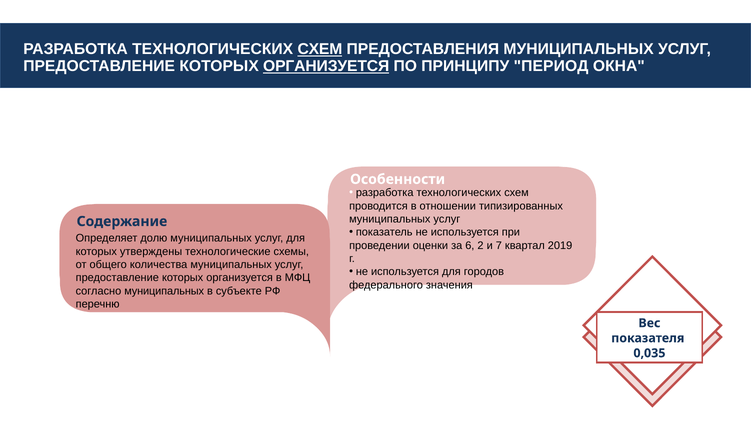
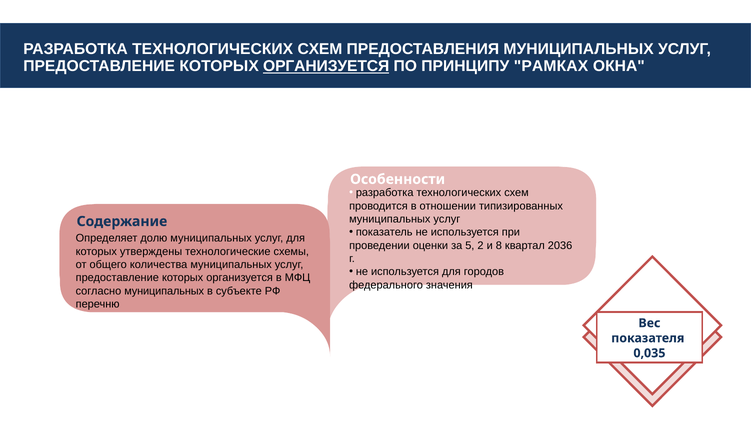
СХЕМ underline: present -> none (320, 49)
ПЕРИОД: ПЕРИОД -> РАМКАХ (551, 66)
6: 6 -> 5 (470, 245)
7: 7 -> 8 (499, 245)
2019: 2019 -> 2036 (560, 245)
